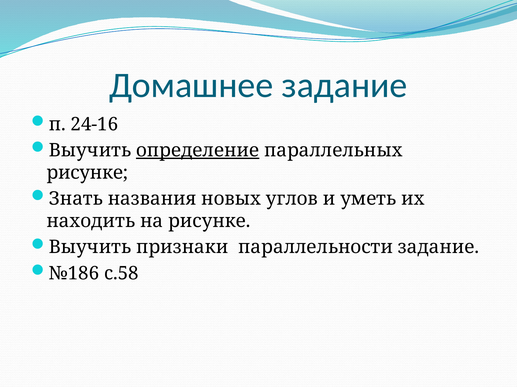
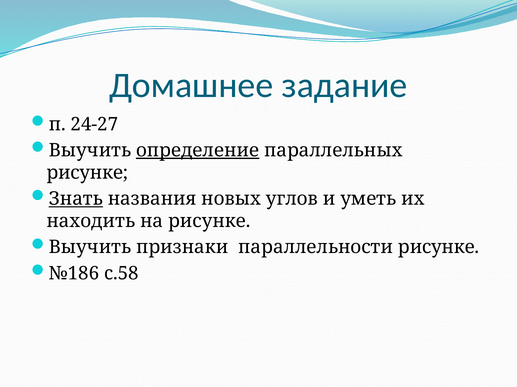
24-16: 24-16 -> 24-27 (94, 124)
Знать underline: none -> present (76, 199)
параллельности задание: задание -> рисунке (439, 248)
